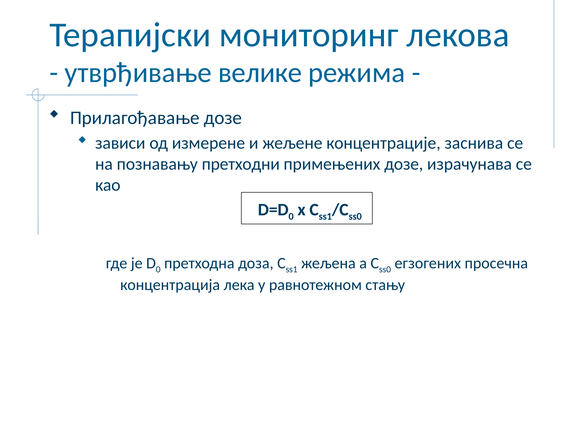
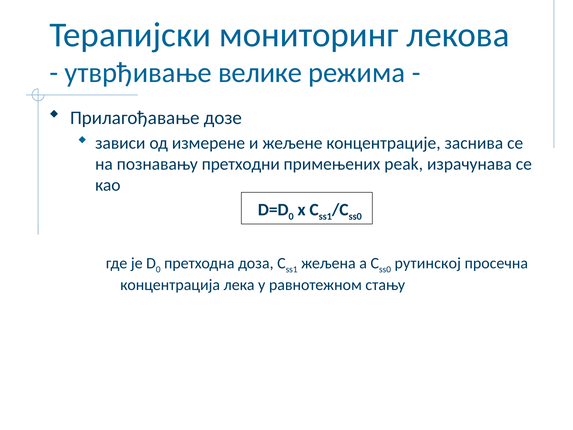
примењених дозе: дозе -> peak (404, 164)
егзогених: егзогених -> рутинској (428, 263)
